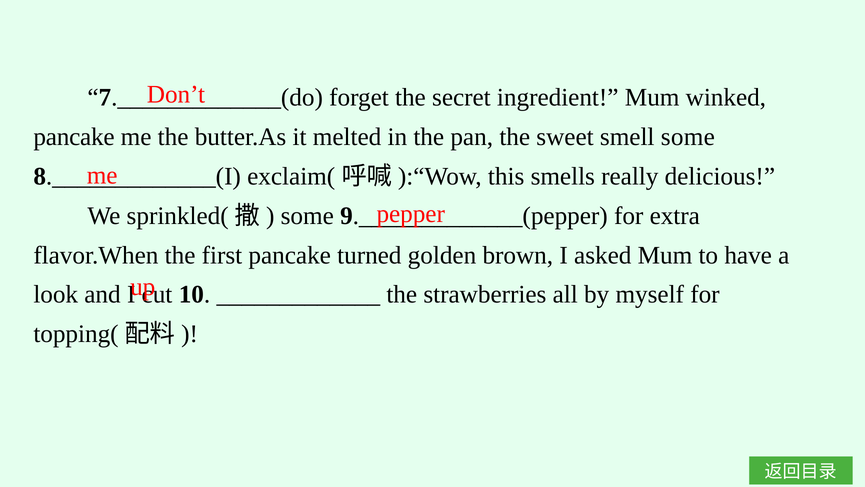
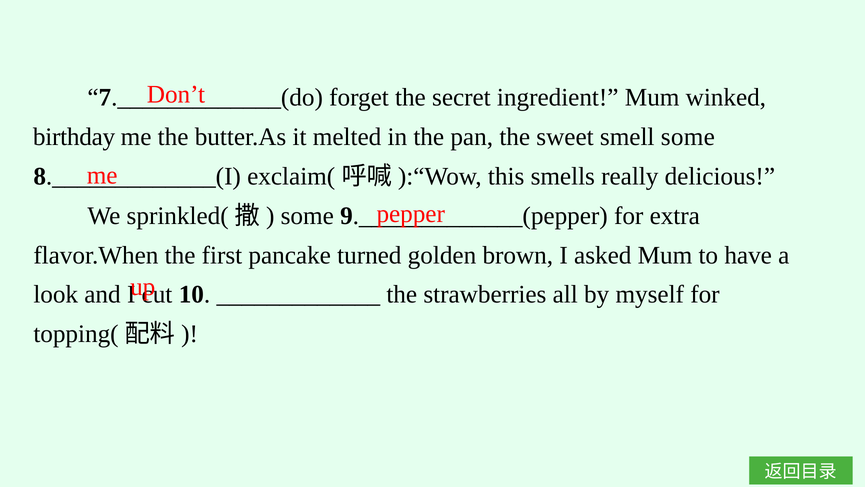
pancake: pancake -> birthday (74, 137)
